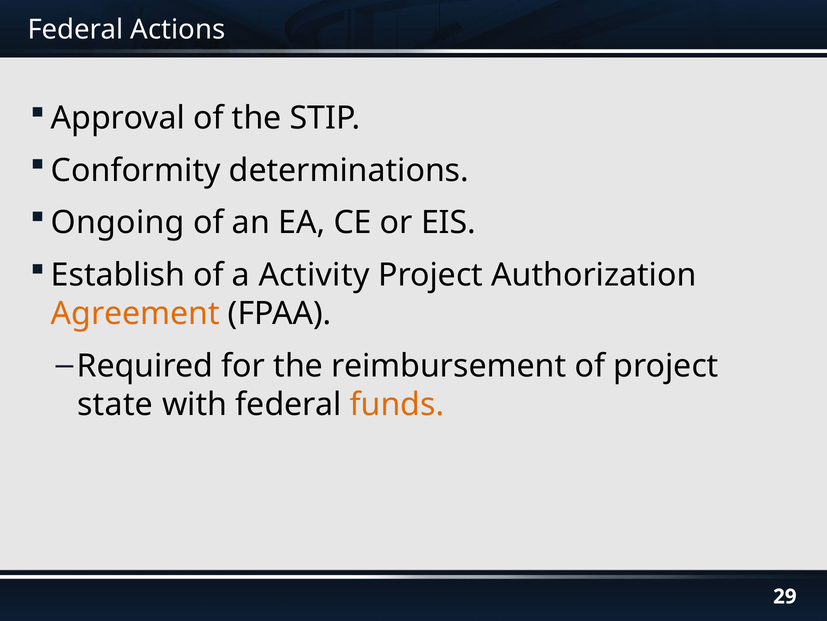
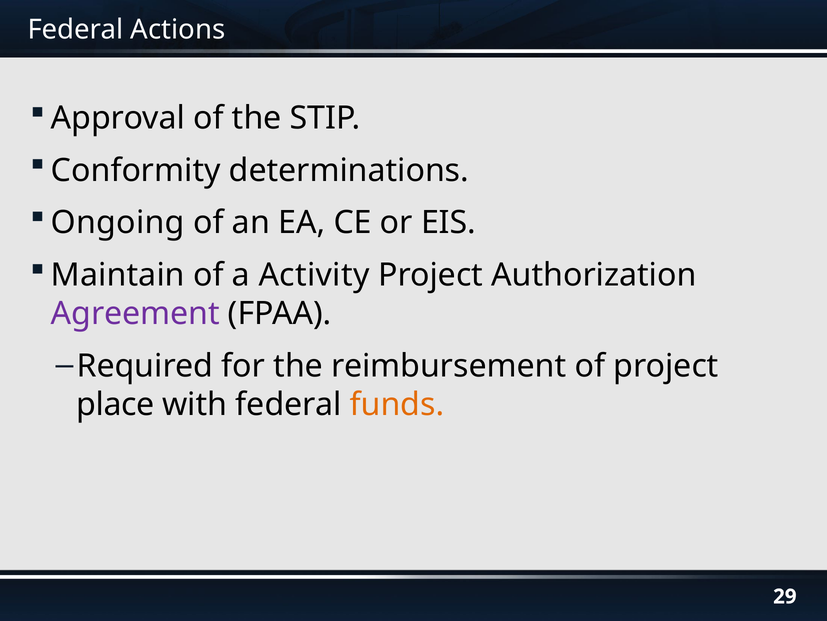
Establish: Establish -> Maintain (118, 275)
Agreement colour: orange -> purple (135, 313)
state: state -> place (115, 404)
